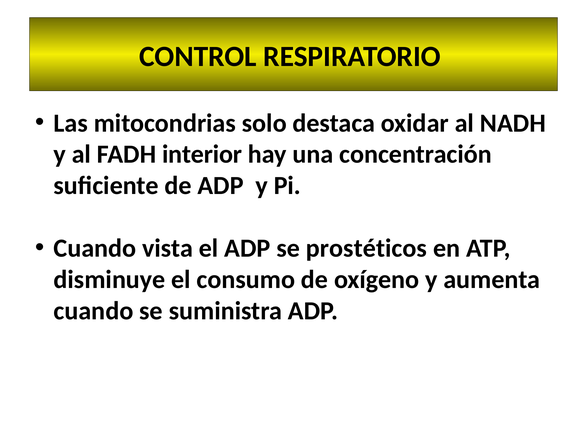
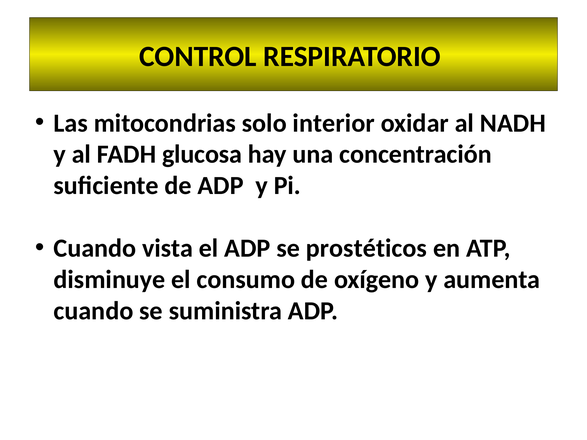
destaca: destaca -> interior (334, 123)
interior: interior -> glucosa (202, 154)
